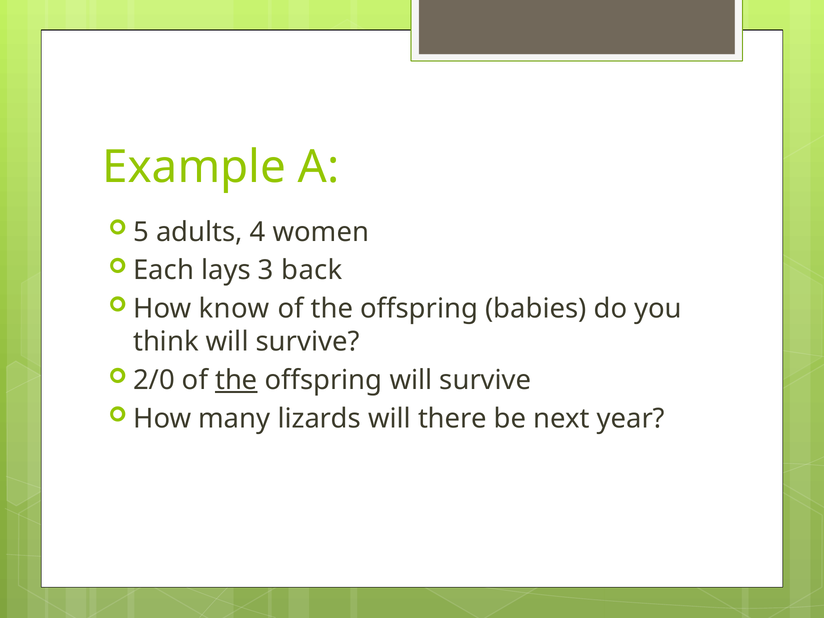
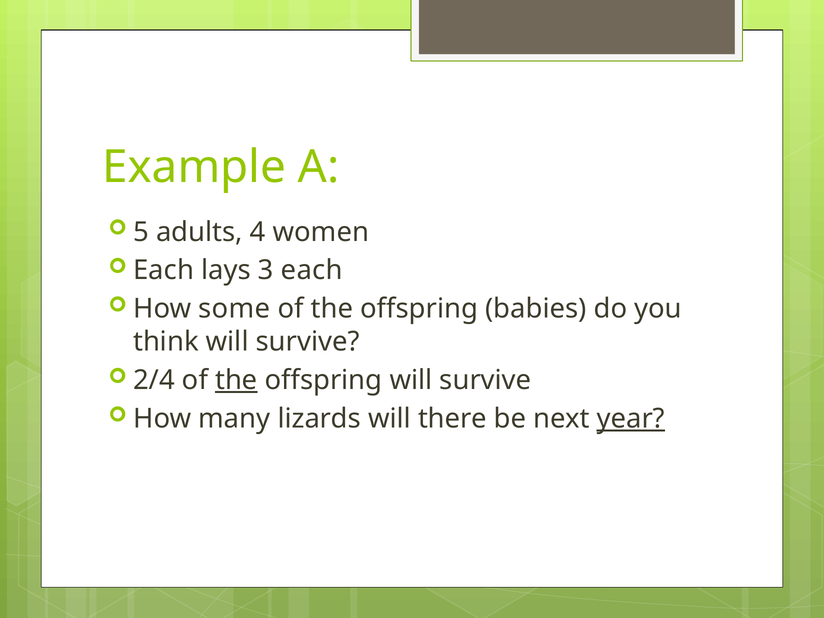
3 back: back -> each (312, 270)
know: know -> some (234, 309)
2/0: 2/0 -> 2/4 (154, 380)
year underline: none -> present (631, 419)
